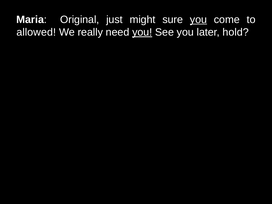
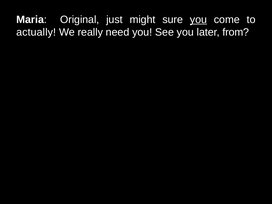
allowed: allowed -> actually (36, 32)
you underline: present -> none (142, 32)
hold: hold -> from (236, 32)
